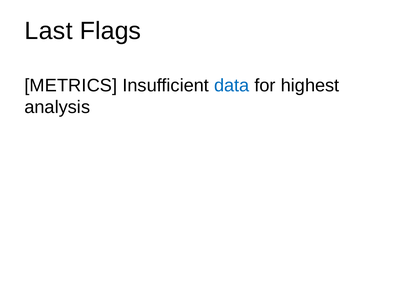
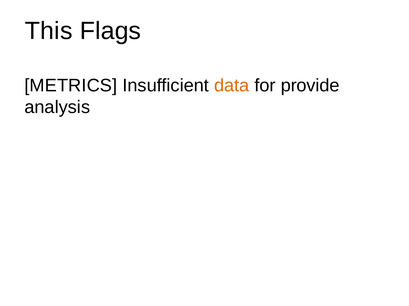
Last: Last -> This (49, 31)
data colour: blue -> orange (232, 86)
highest: highest -> provide (310, 86)
